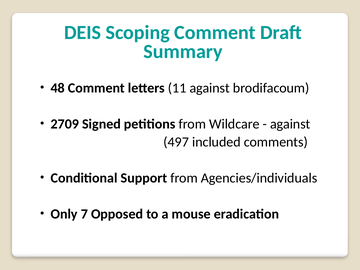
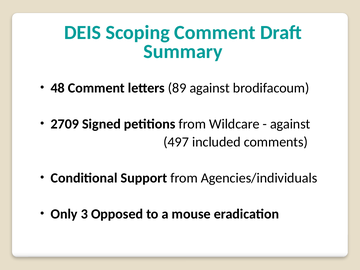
11: 11 -> 89 (177, 88)
7: 7 -> 3 (84, 214)
